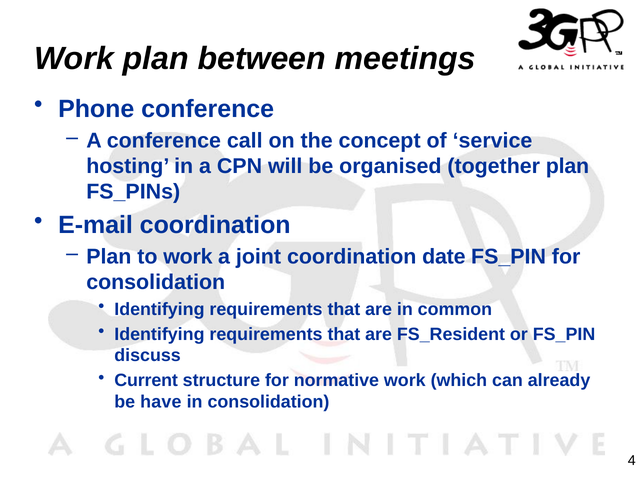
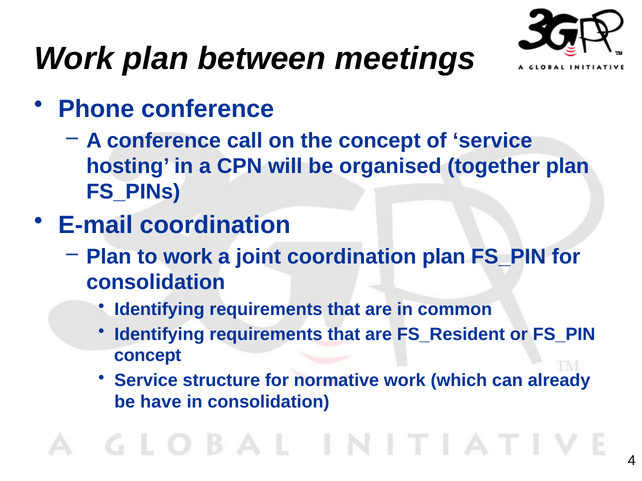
coordination date: date -> plan (444, 257)
discuss: discuss -> concept (148, 356)
Current: Current -> Service (146, 381)
